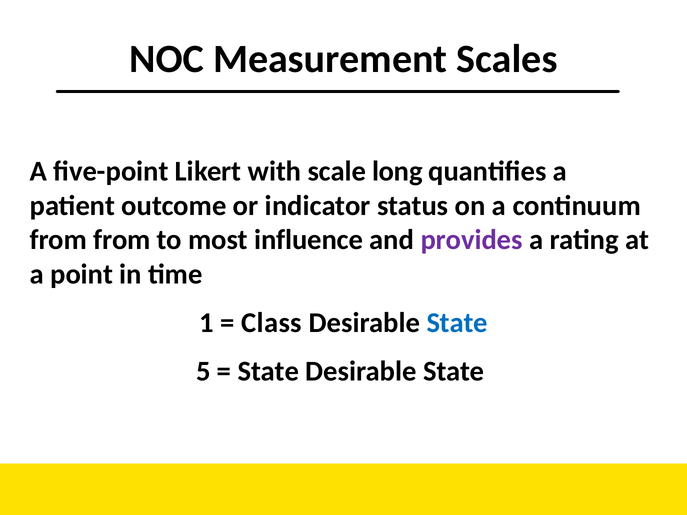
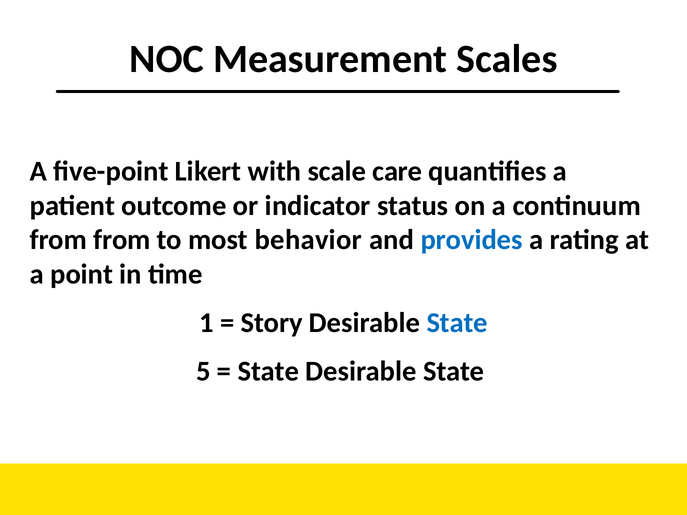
long: long -> care (397, 171)
influence: influence -> behavior (308, 240)
provides colour: purple -> blue (472, 240)
Class: Class -> Story (272, 323)
